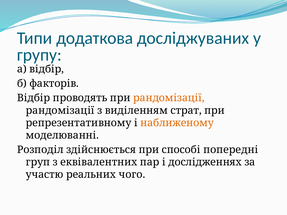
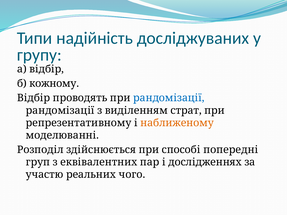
додаткова: додаткова -> надійність (95, 38)
факторів: факторів -> кожному (54, 84)
рандомізації colour: orange -> blue (169, 98)
